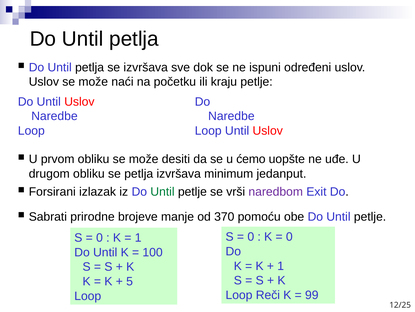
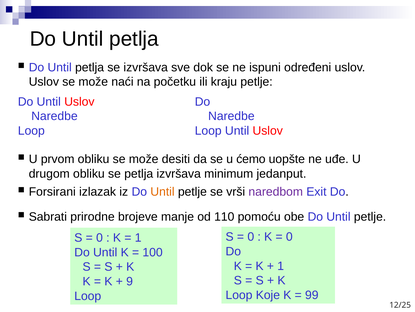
Until colour: green -> orange (163, 191)
370: 370 -> 110 (224, 216)
5: 5 -> 9 (130, 281)
Reči: Reči -> Koje (268, 294)
